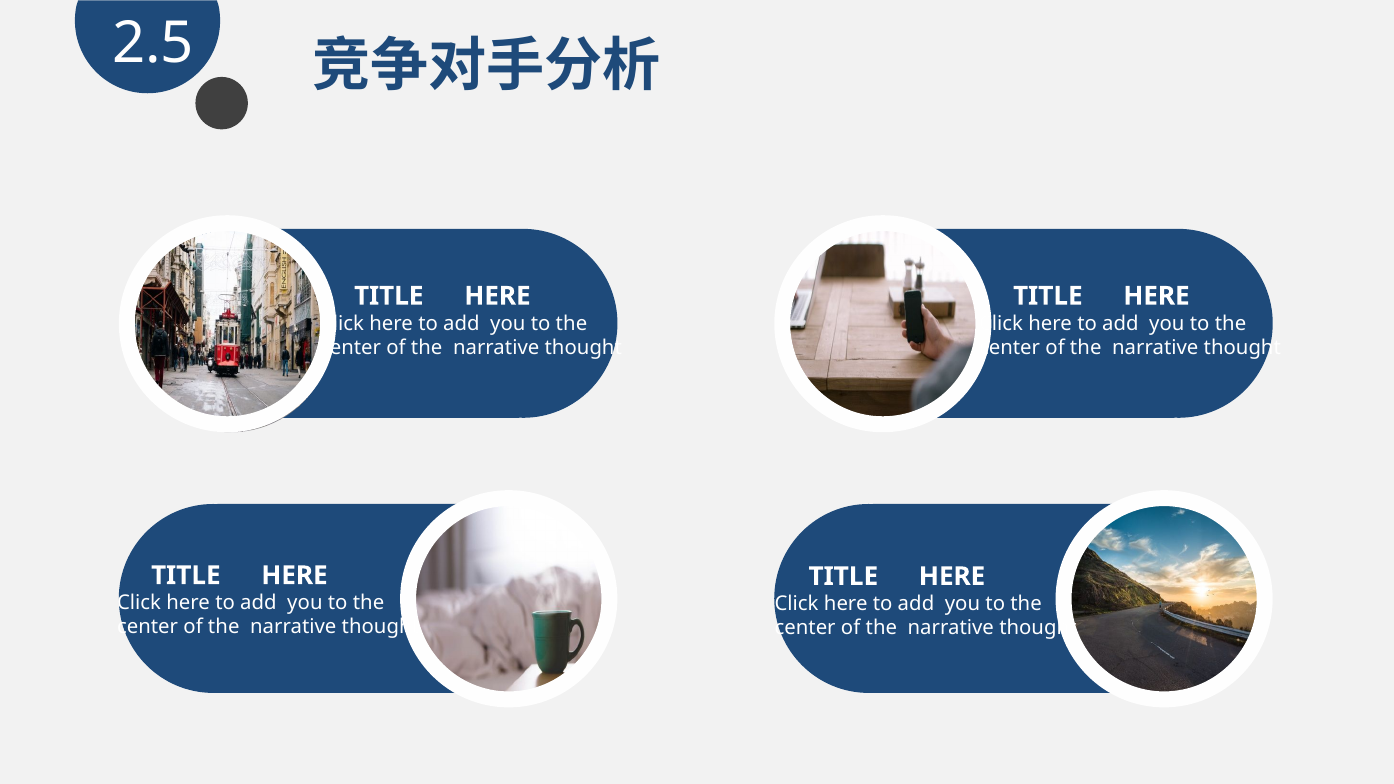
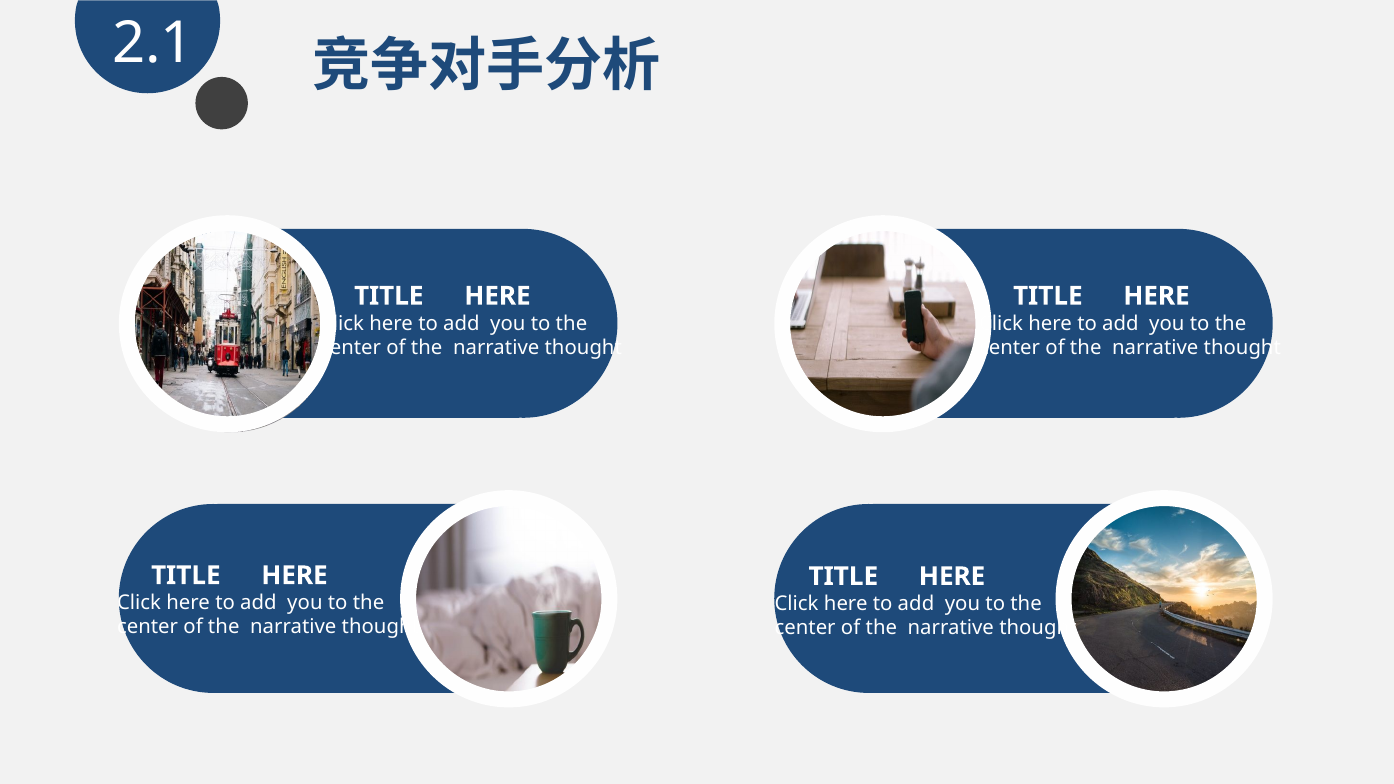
2.5: 2.5 -> 2.1 (153, 44)
